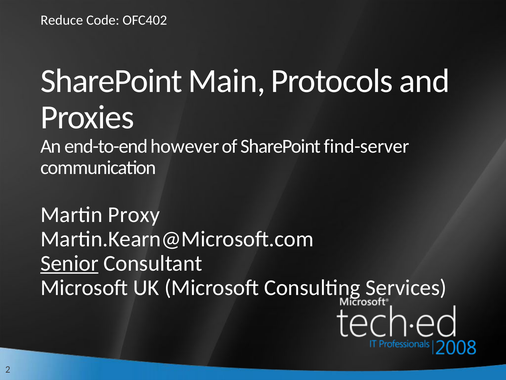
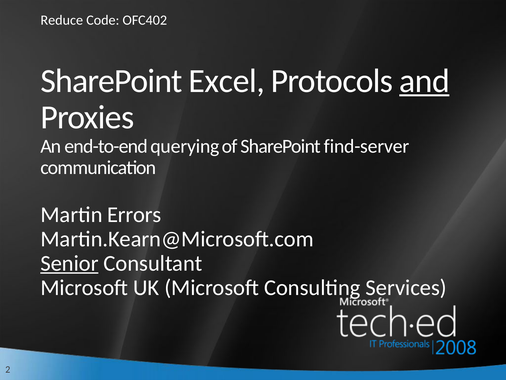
Main: Main -> Excel (227, 81)
and underline: none -> present (424, 81)
however: however -> querying (185, 146)
Proxy: Proxy -> Errors (134, 214)
